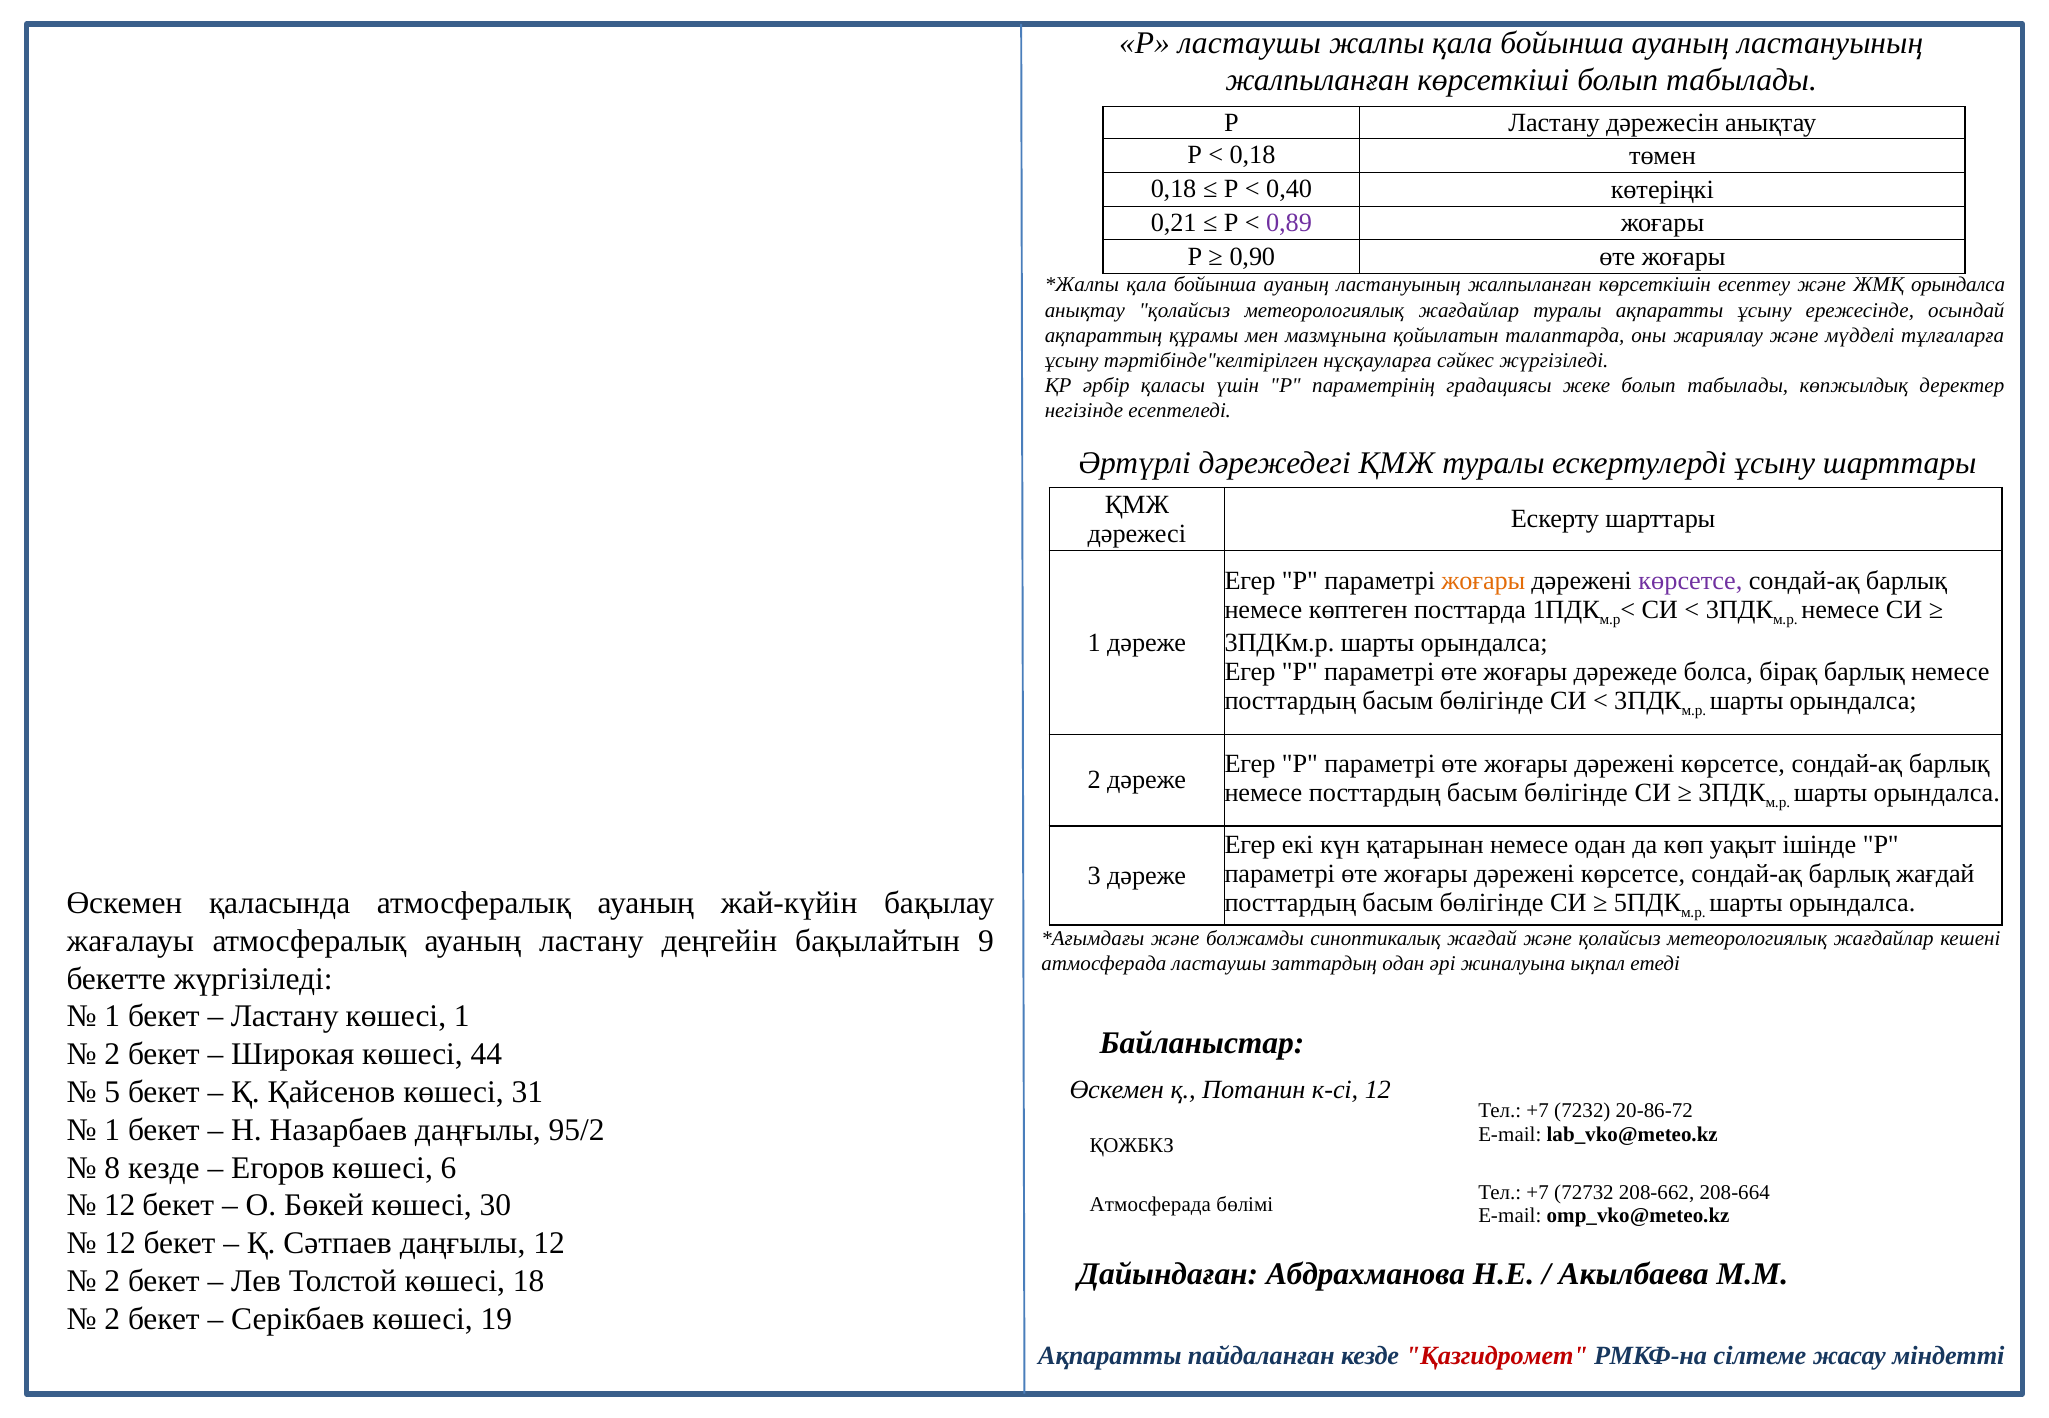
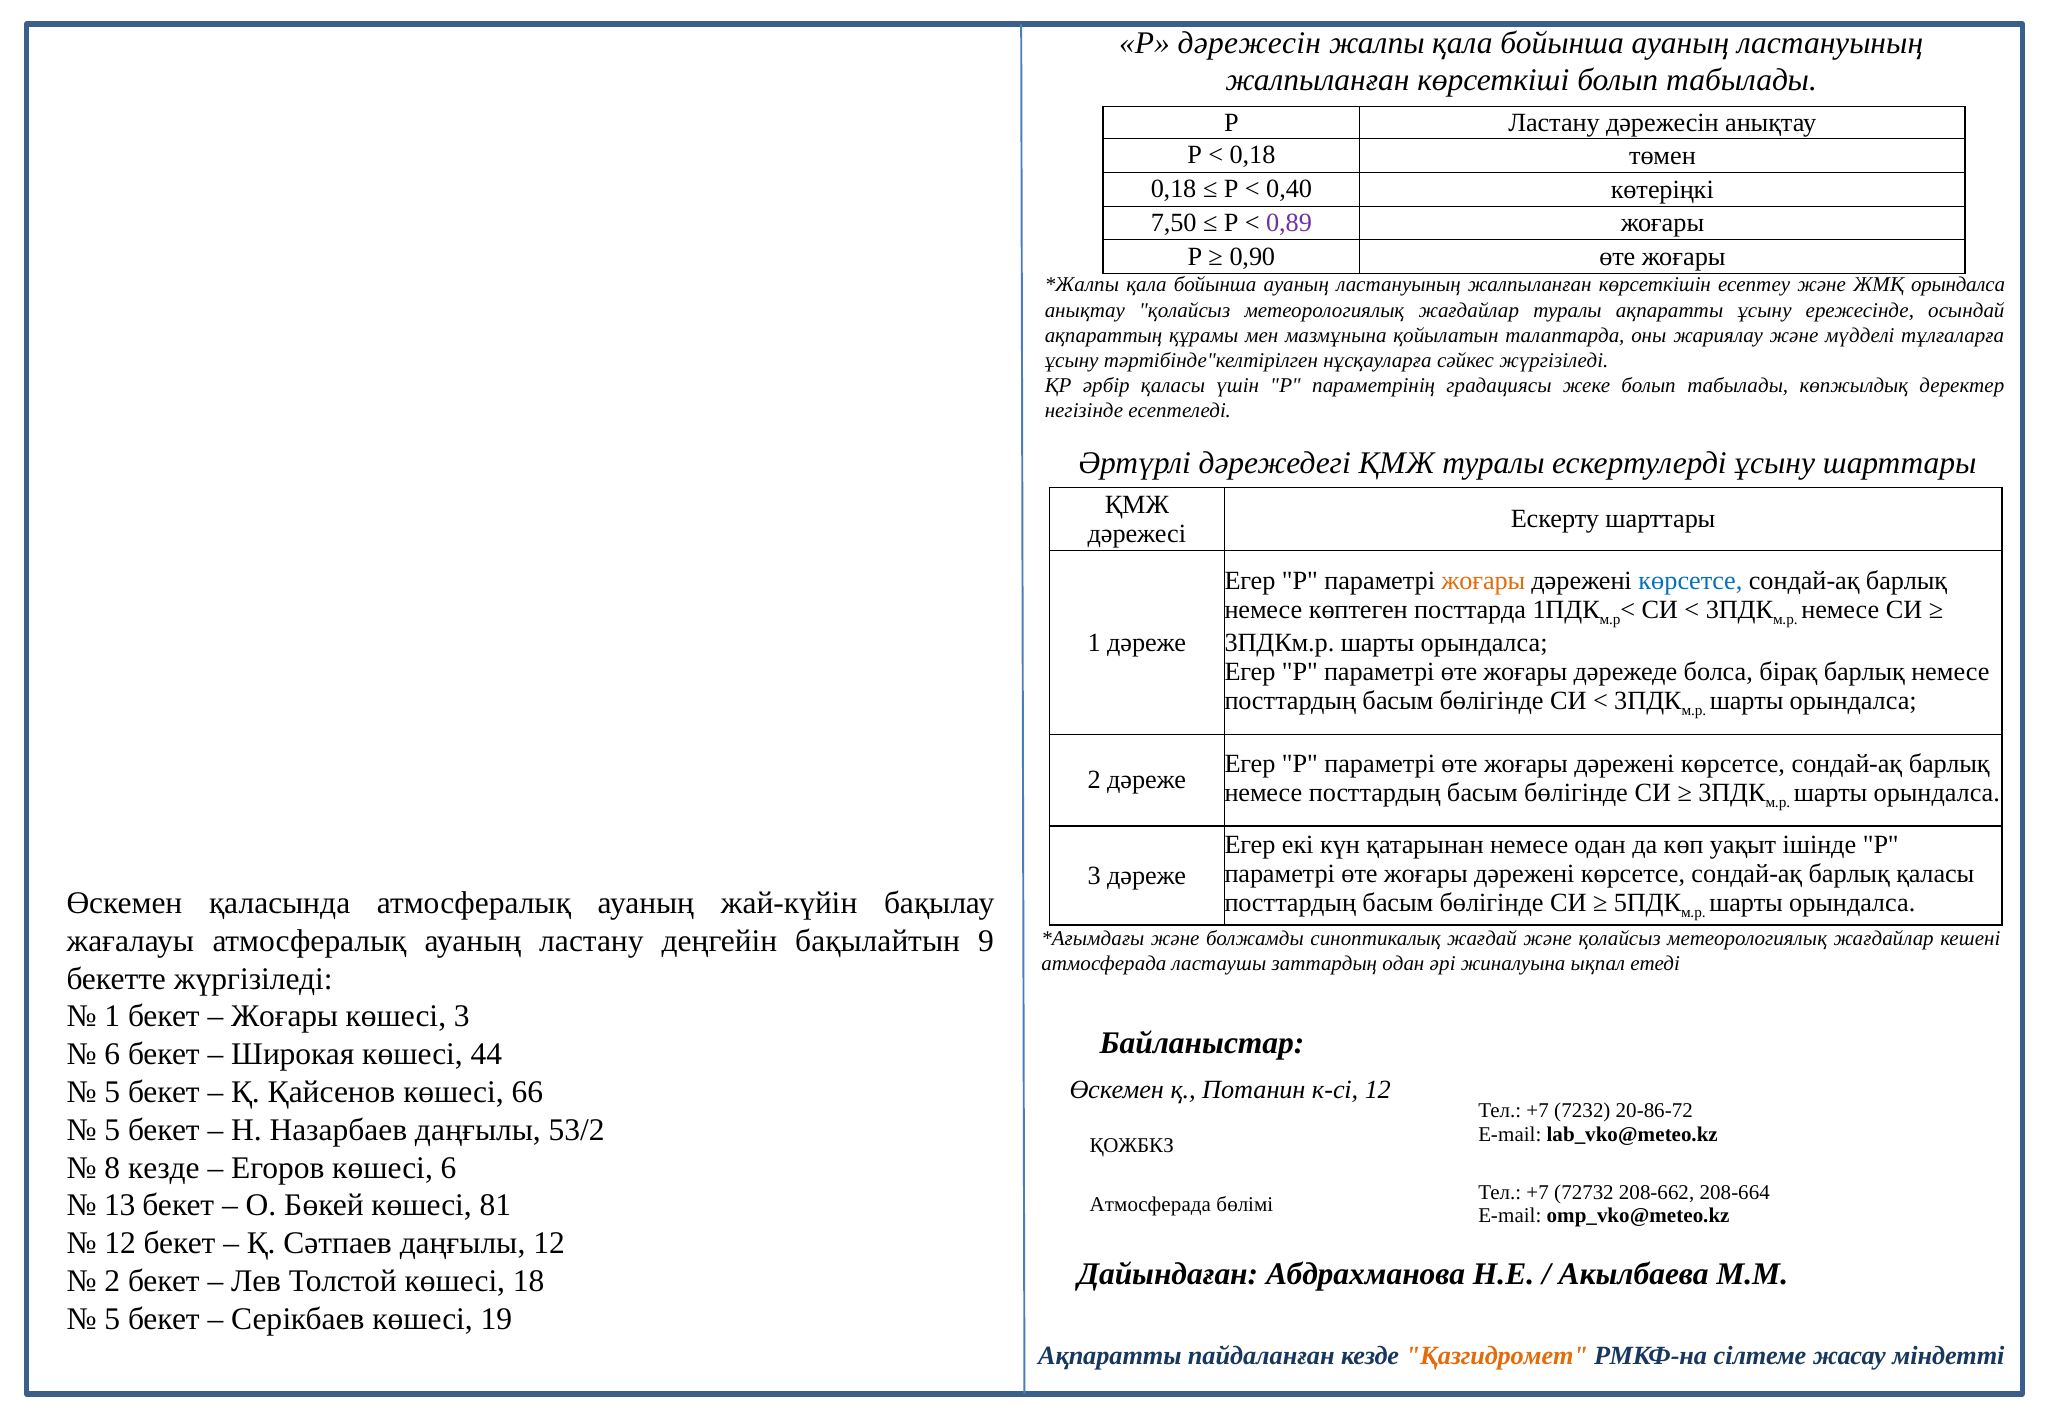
Р ластаушы: ластаушы -> дәрежесін (1249, 43)
0,21: 0,21 -> 7,50 (1174, 223)
көрсетсе colour: purple -> blue (1690, 581)
барлық жағдай: жағдай -> қаласы (1935, 874)
Ластану: Ластану -> Жоғары (285, 1017)
көшесі 1: 1 -> 3 (462, 1017)
2: 2 -> 6 (112, 1055)
31: 31 -> 66 (527, 1093)
1: 1 -> 5 (112, 1130)
95/2: 95/2 -> 53/2 (577, 1130)
12: 12 -> 13 (120, 1206)
30: 30 -> 81 (495, 1206)
2: 2 -> 5 (112, 1320)
Қазгидромет colour: red -> orange (1497, 1356)
